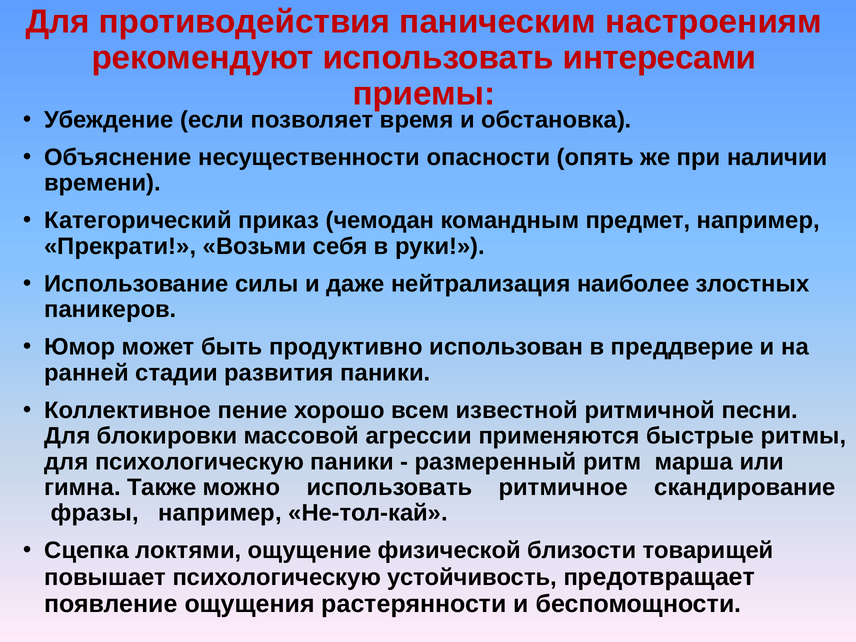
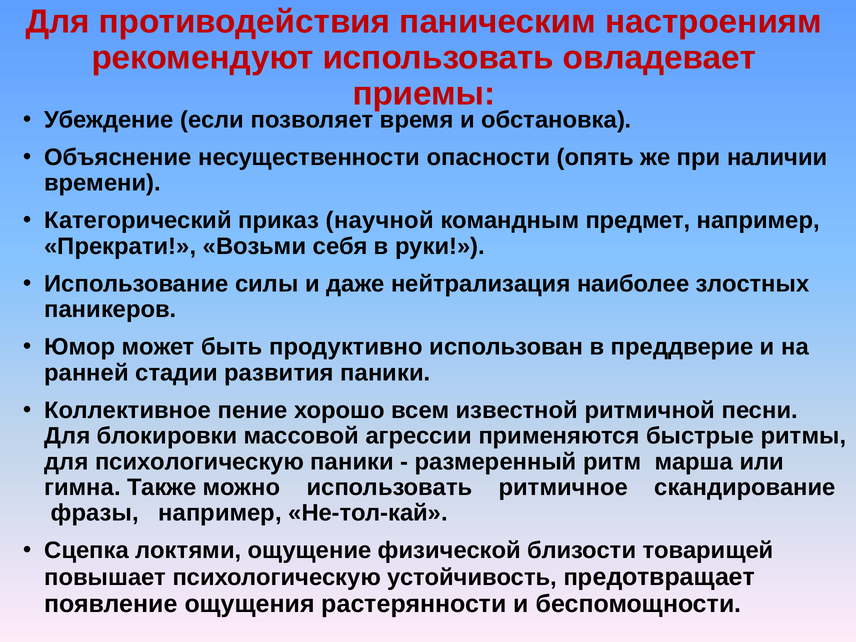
интересами: интересами -> овладевает (659, 58)
чемодан: чемодан -> научной (380, 221)
